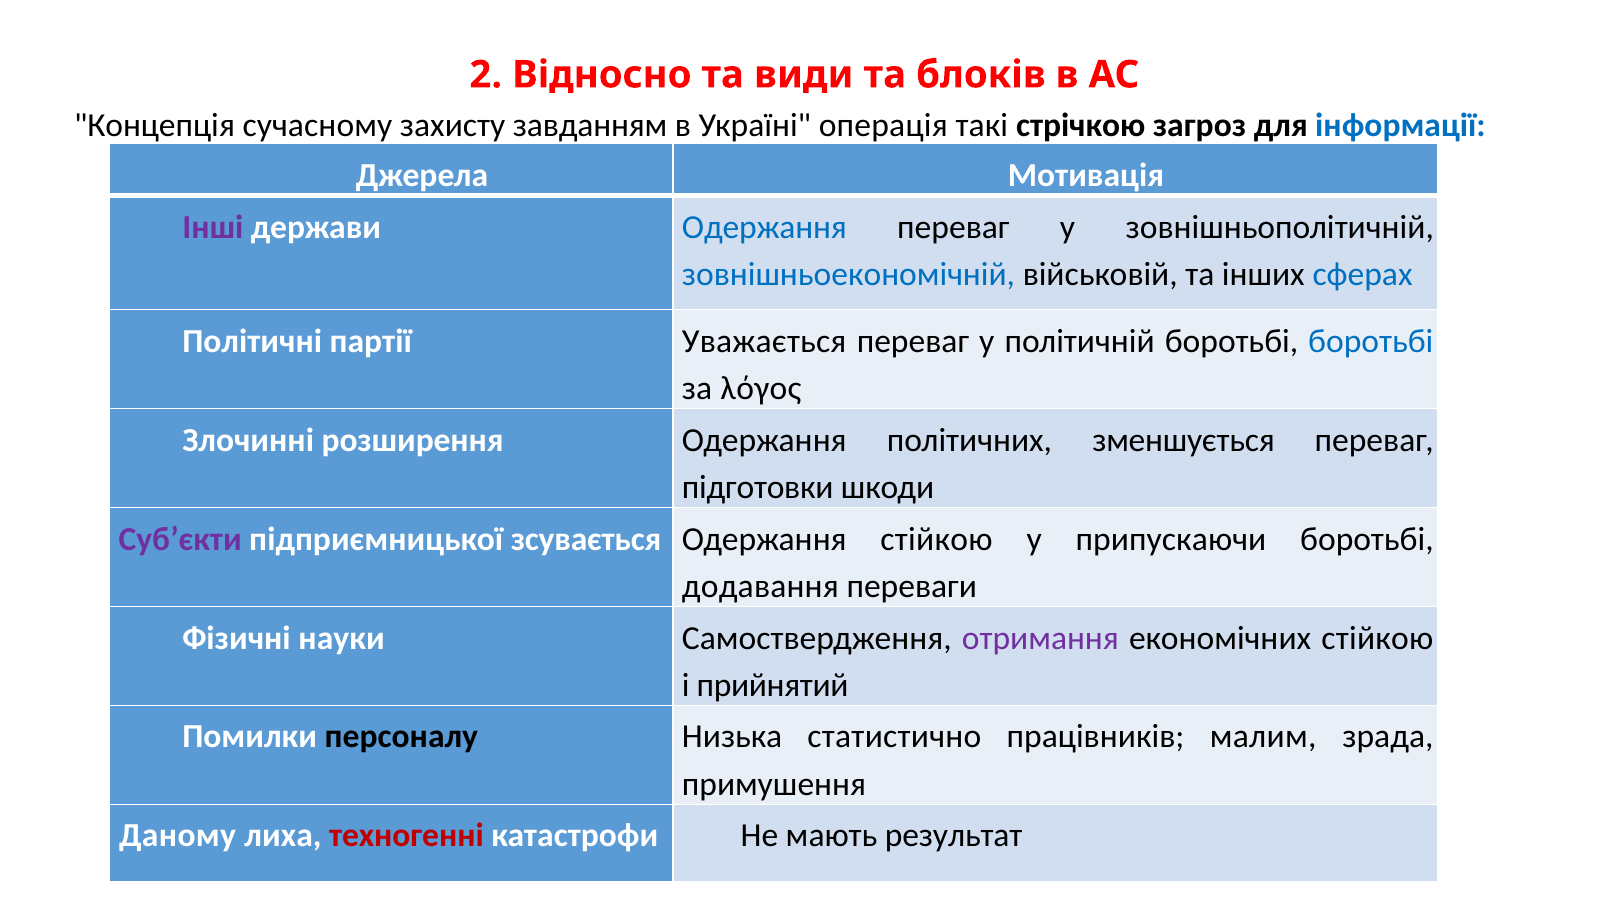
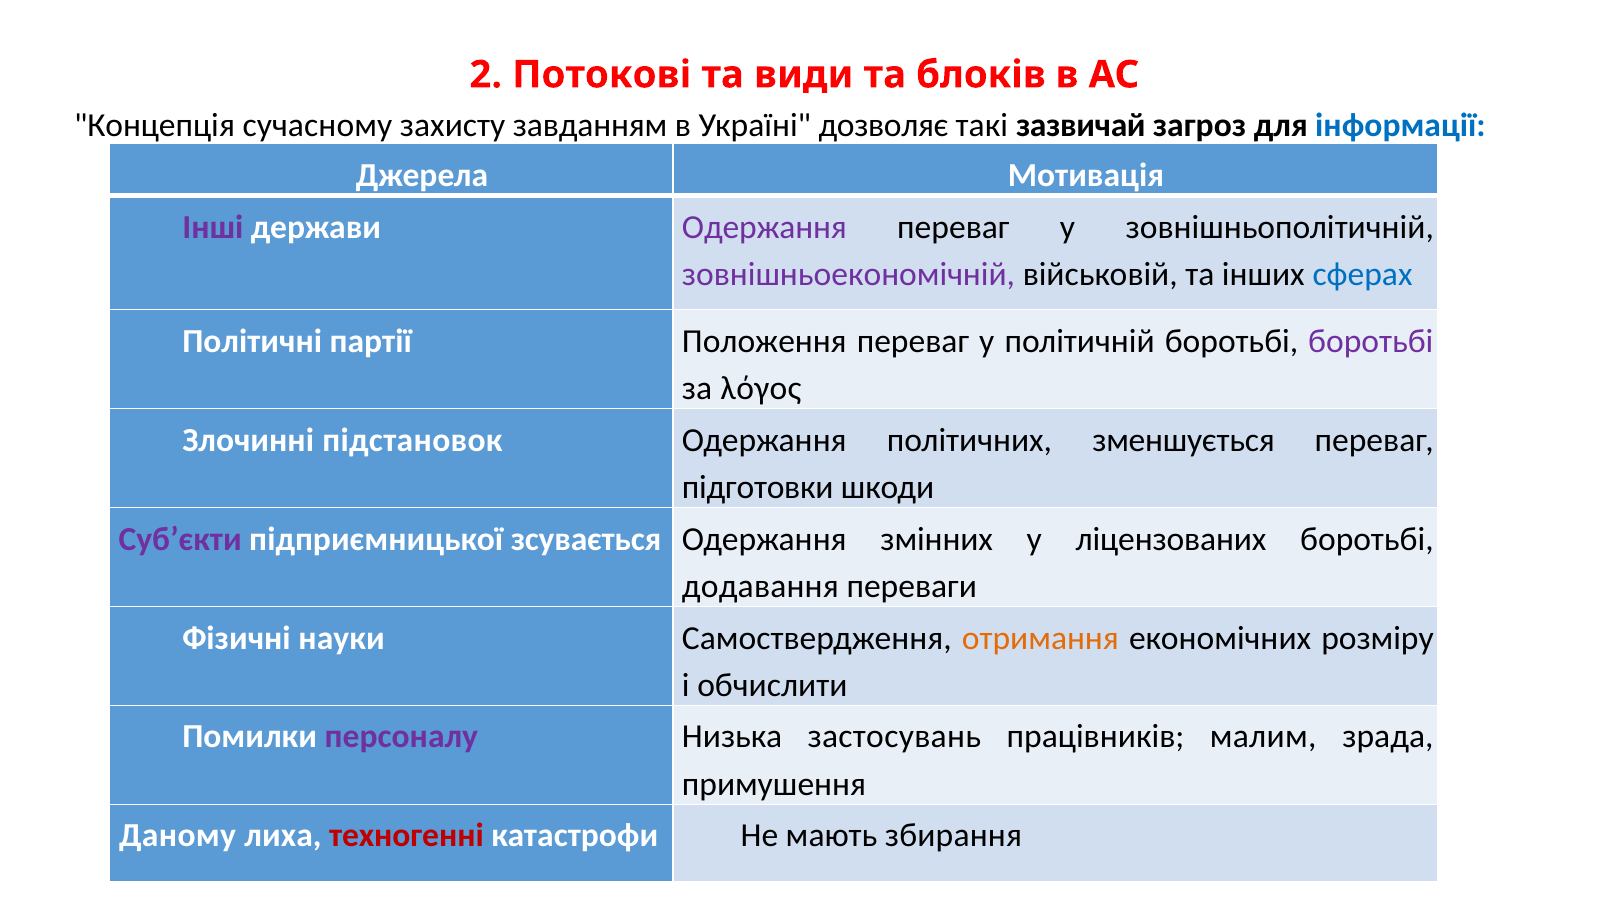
Відносно: Відносно -> Потокові (602, 75)
операція: операція -> дозволяє (884, 125)
стрічкою: стрічкою -> зазвичай (1081, 125)
Одержання colour: blue -> purple (764, 227)
зовнішньоекономічній colour: blue -> purple (849, 274)
Уважається: Уважається -> Положення (764, 342)
боротьбі colour: blue -> purple (1371, 342)
розширення: розширення -> підстановок (412, 440)
Одержання стійкою: стійкою -> змінних (937, 539)
припускаючи: припускаючи -> ліцензованих (1171, 539)
отримання colour: purple -> orange (1040, 638)
економічних стійкою: стійкою -> розміру (1378, 638)
прийнятий: прийнятий -> обчислити (772, 686)
персоналу colour: black -> purple (401, 737)
статистично: статистично -> застосувань (894, 737)
результат: результат -> збирання (953, 836)
